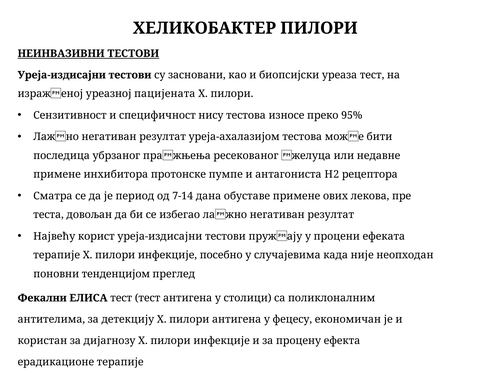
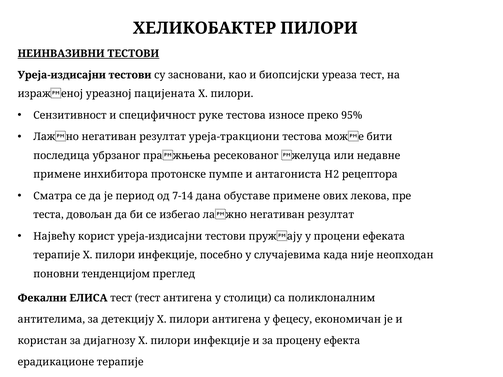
нису: нису -> руке (211, 115)
уреја-ахалазијом: уреја-ахалазијом -> уреја-тракциони (234, 137)
